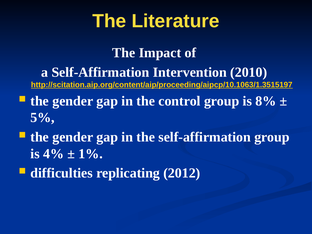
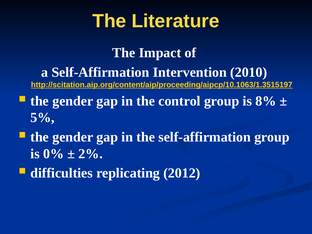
4%: 4% -> 0% (54, 154)
1%: 1% -> 2% (91, 154)
